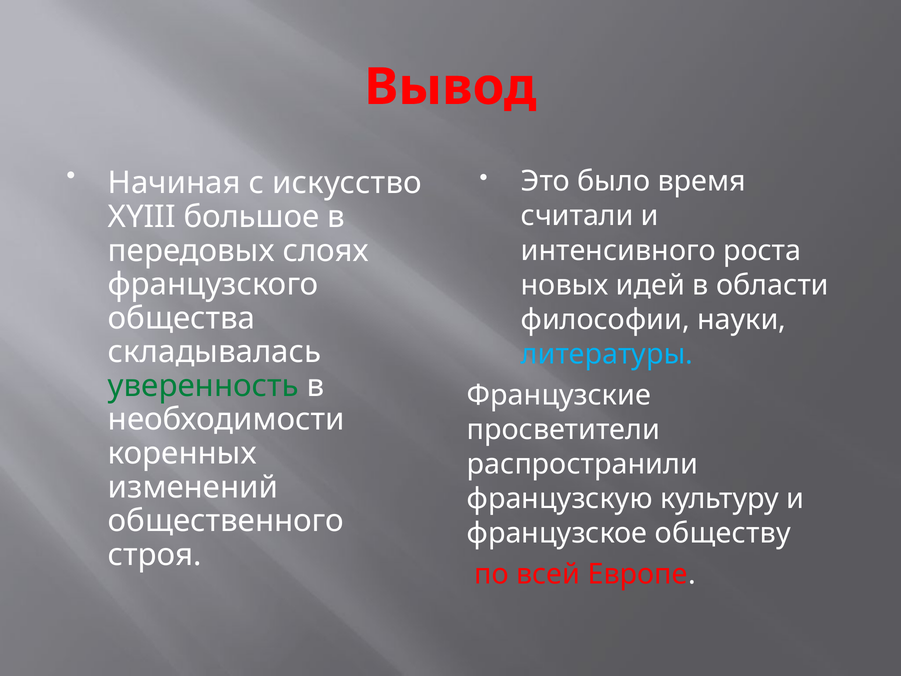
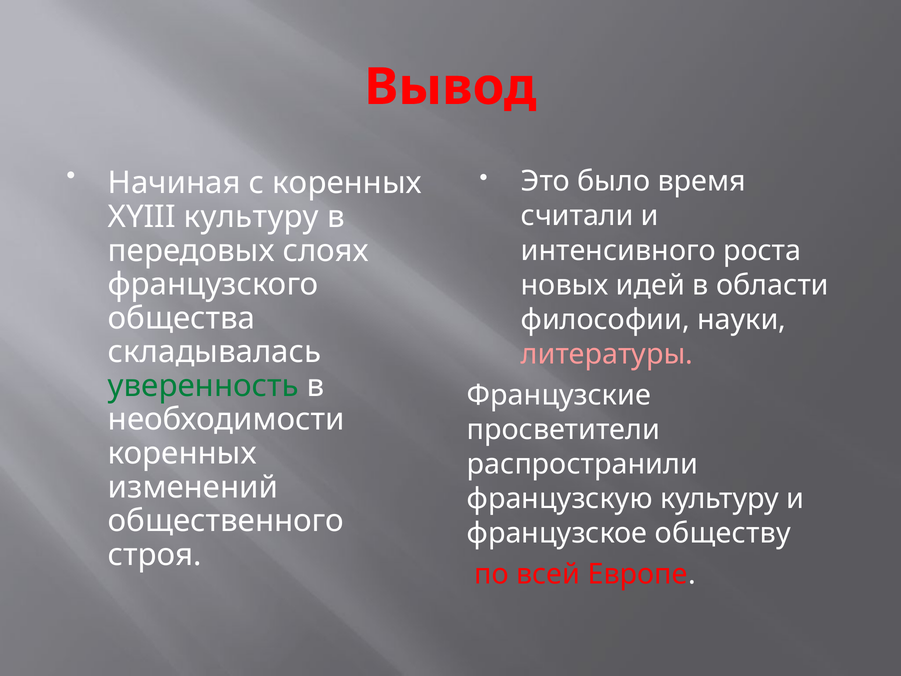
с искусство: искусство -> коренных (347, 183)
XYIII большое: большое -> культуру (251, 217)
литературы colour: light blue -> pink (607, 354)
